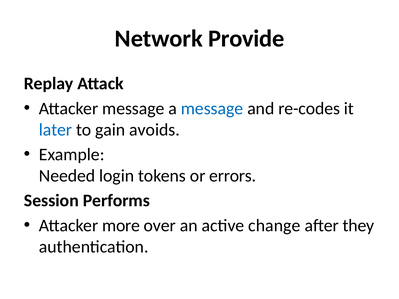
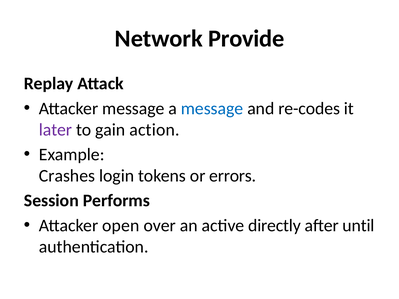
later colour: blue -> purple (56, 130)
avoids: avoids -> action (154, 130)
Needed: Needed -> Crashes (67, 176)
more: more -> open (121, 226)
change: change -> directly (275, 226)
they: they -> until (358, 226)
